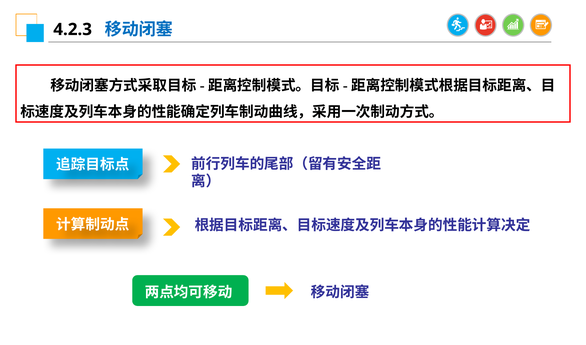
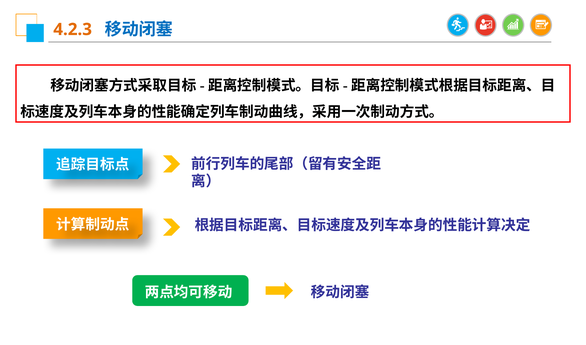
4.2.3 colour: black -> orange (73, 29)
